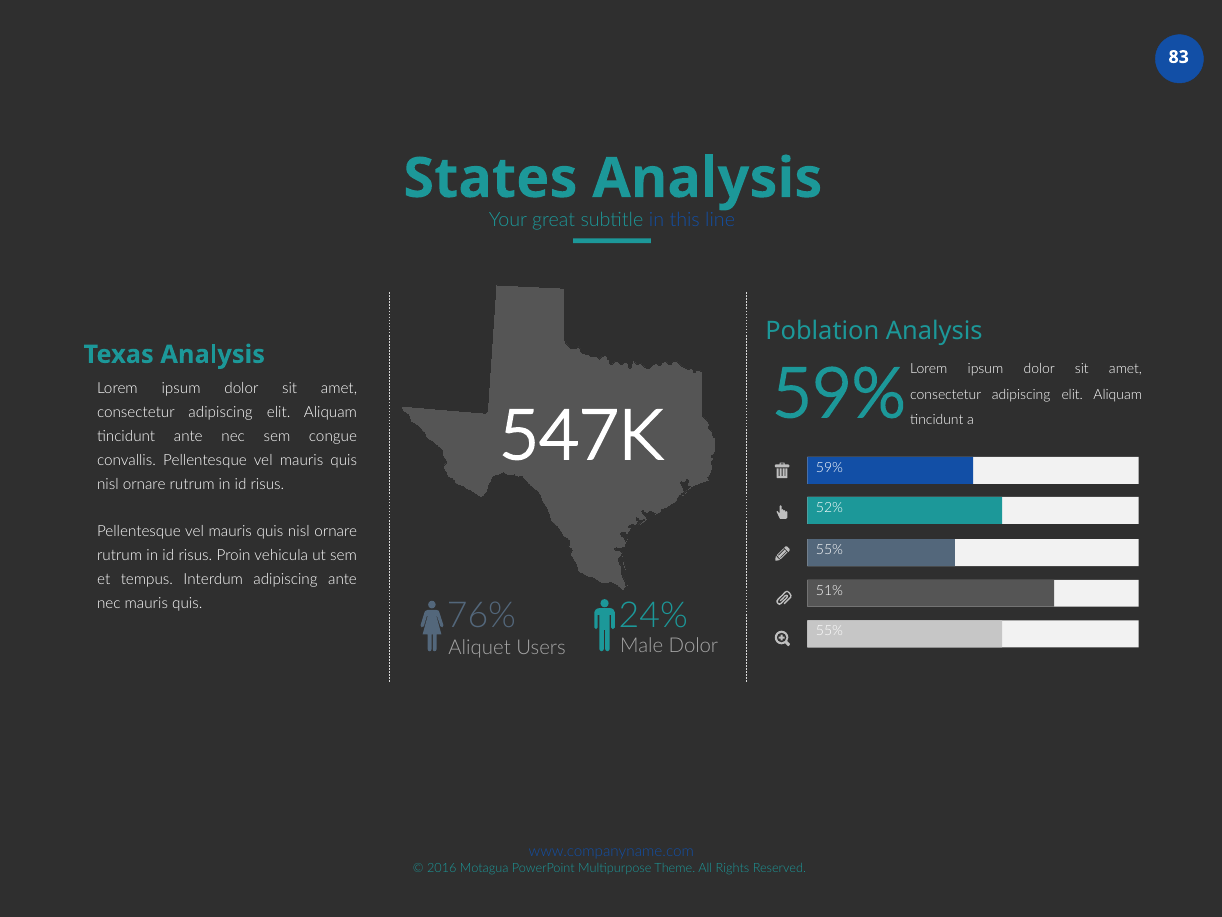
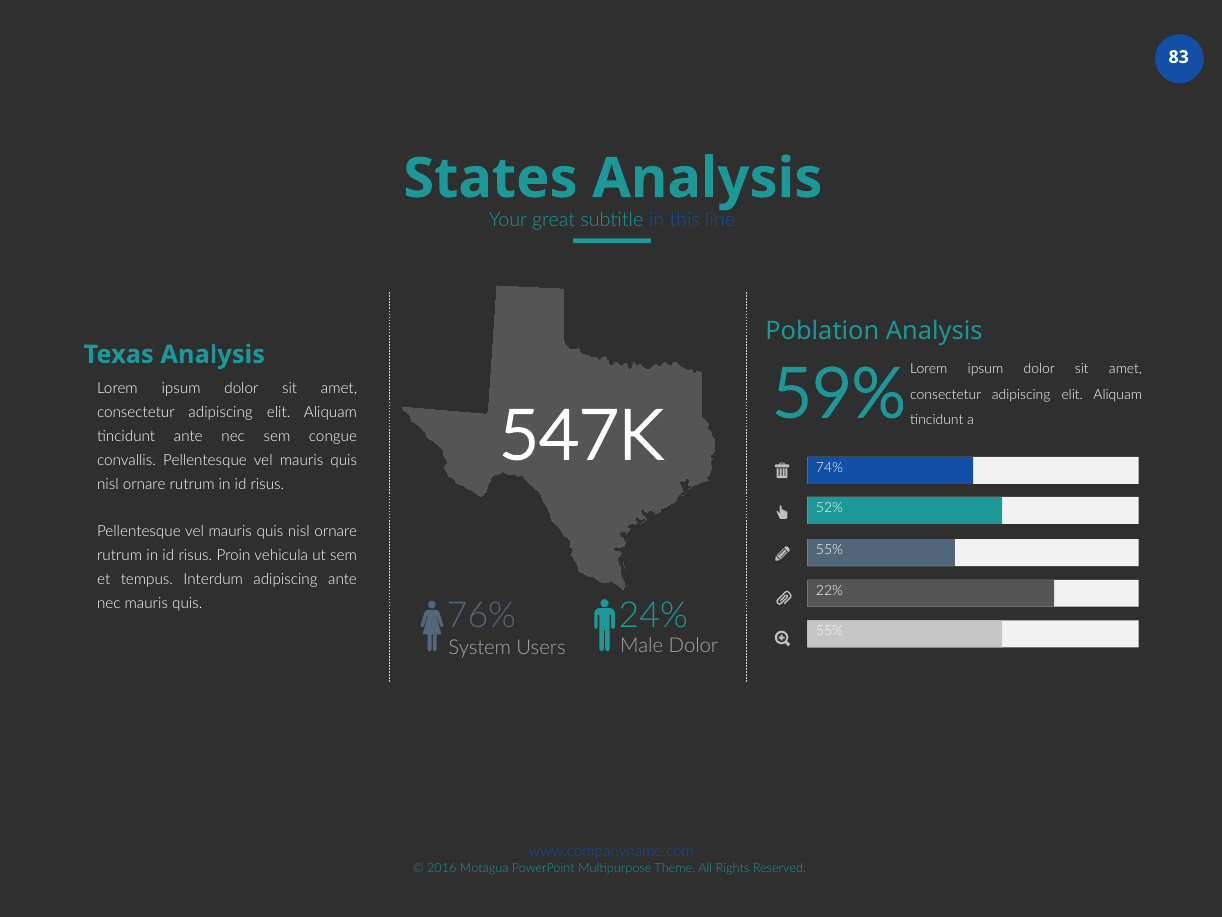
59%: 59% -> 74% (830, 467)
51%: 51% -> 22% (830, 590)
Aliquet: Aliquet -> System (480, 647)
